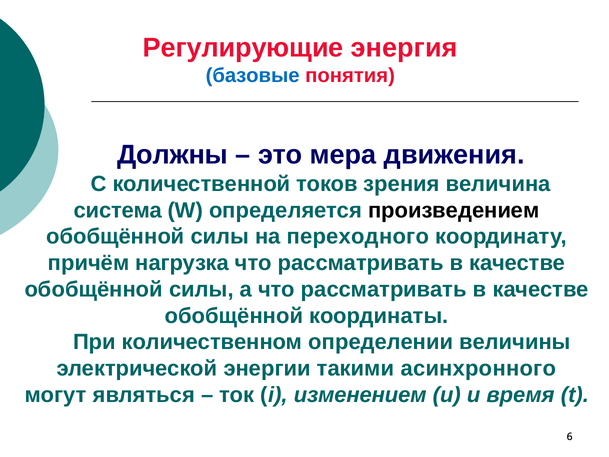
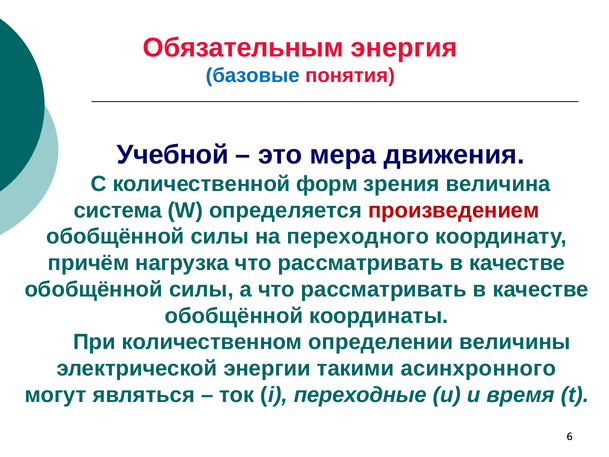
Регулирующие: Регулирующие -> Обязательным (243, 48)
Должны: Должны -> Учебной (173, 155)
токов: токов -> форм (327, 184)
произведением colour: black -> red (454, 210)
изменением: изменением -> переходные (360, 395)
